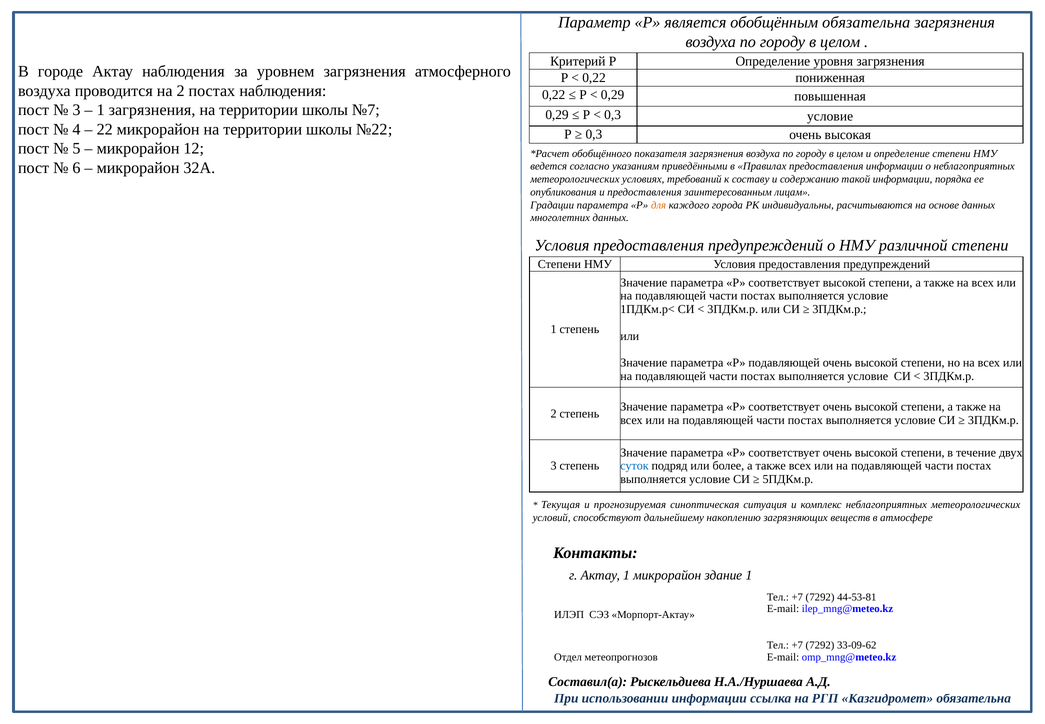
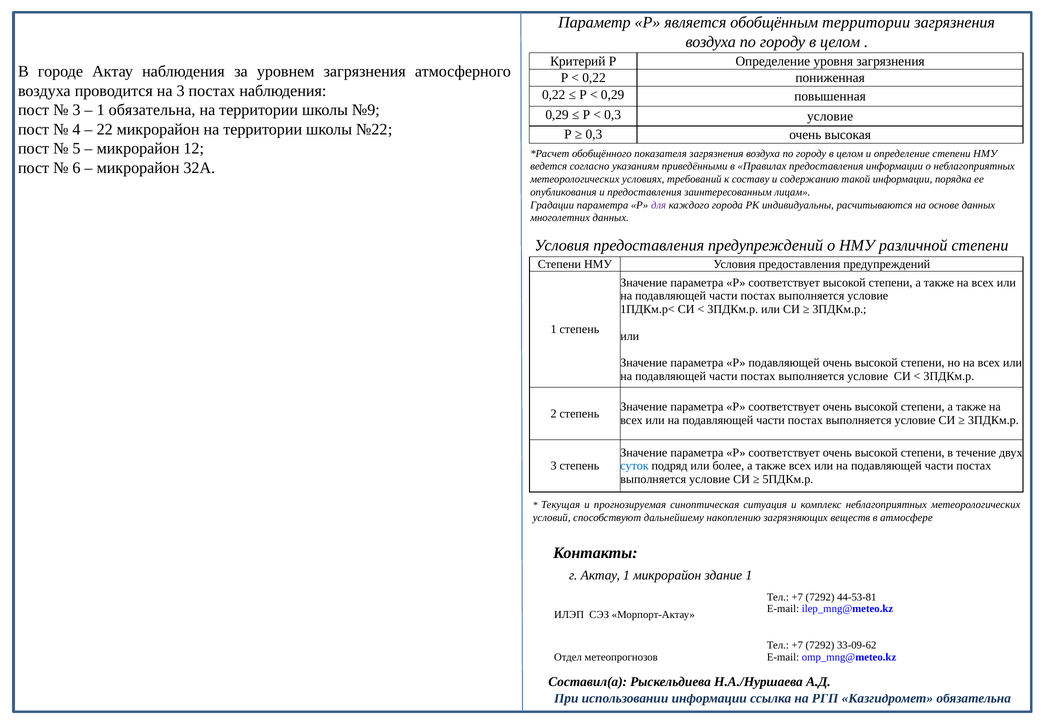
обобщённым обязательна: обязательна -> территории (866, 23)
на 2: 2 -> 3 (181, 91)
1 загрязнения: загрязнения -> обязательна (152, 110)
№7: №7 -> №9 (366, 110)
для colour: orange -> purple (659, 205)
